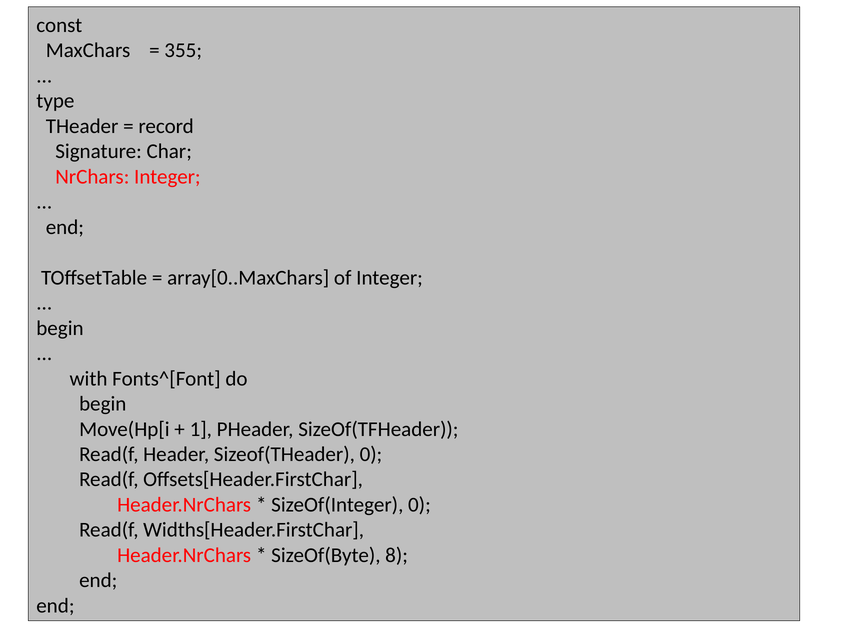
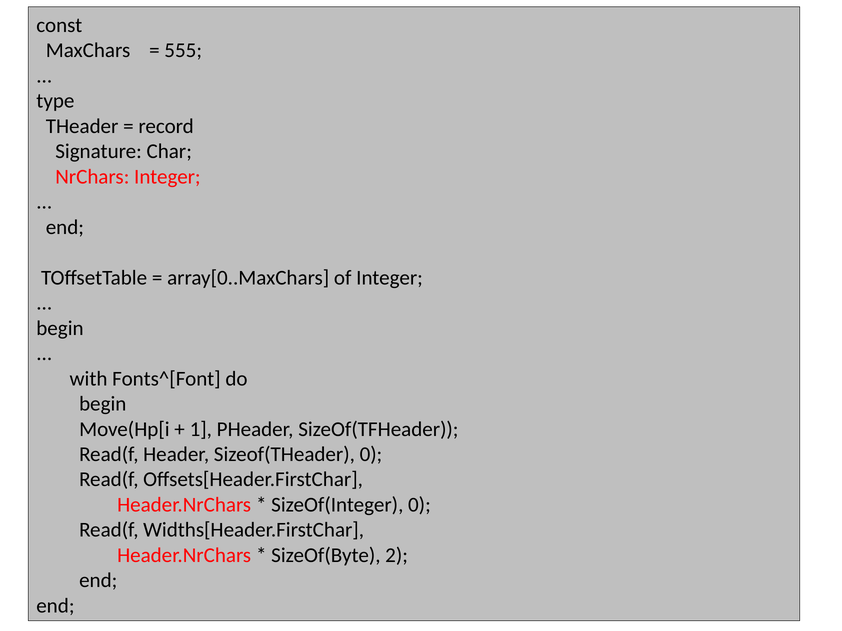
355: 355 -> 555 (183, 51)
8: 8 -> 2 (397, 556)
